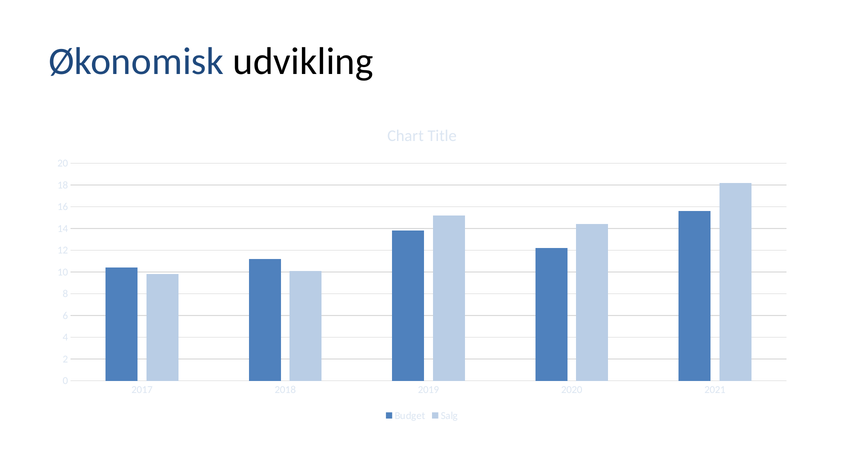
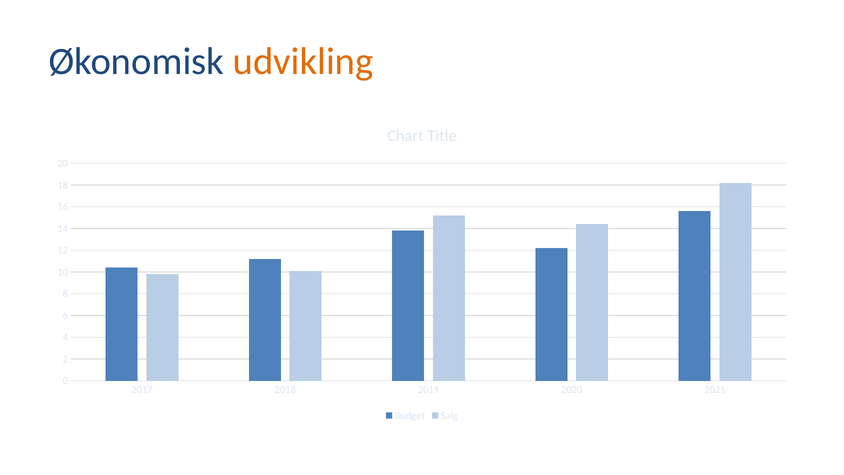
udvikling colour: black -> orange (303, 61)
